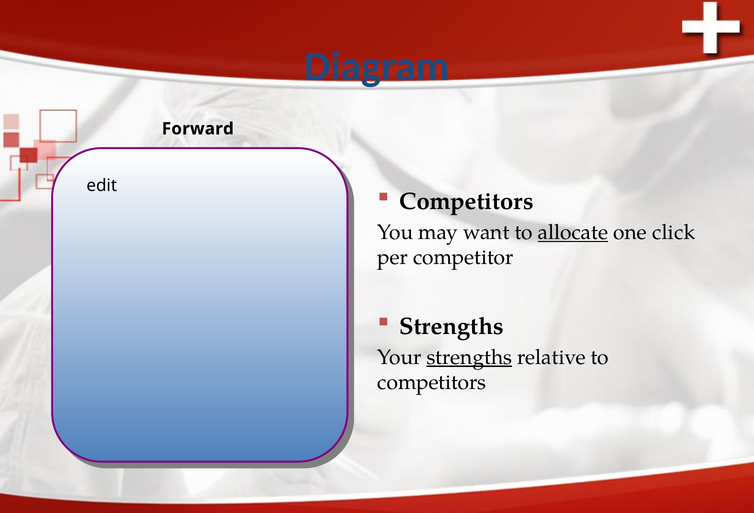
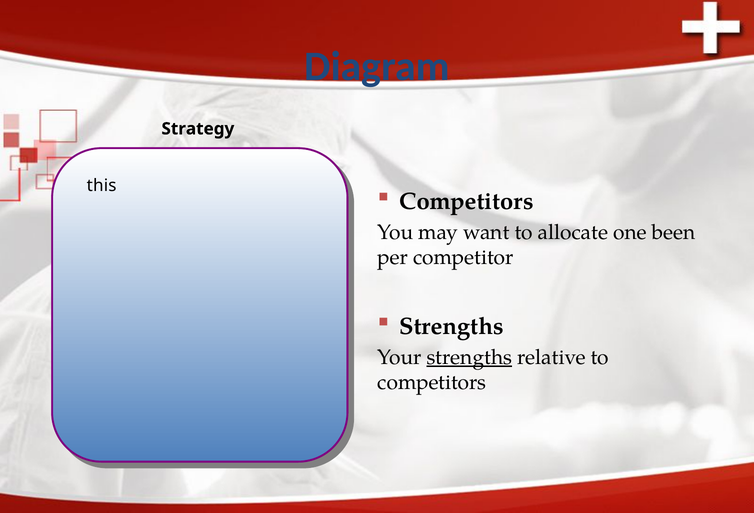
Forward: Forward -> Strategy (198, 129)
edit: edit -> this (102, 186)
allocate underline: present -> none (573, 232)
click: click -> been (674, 232)
